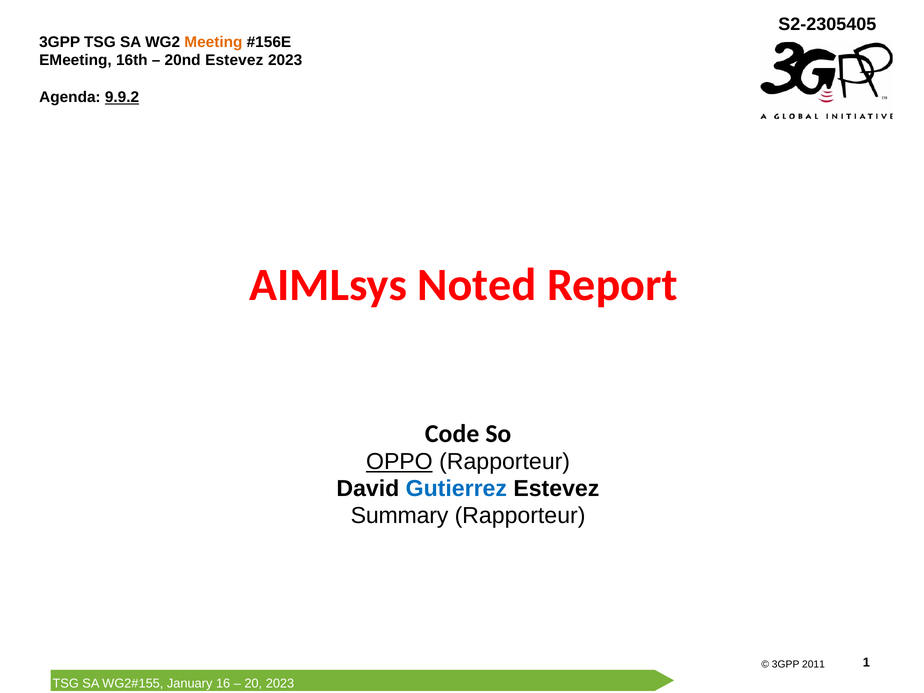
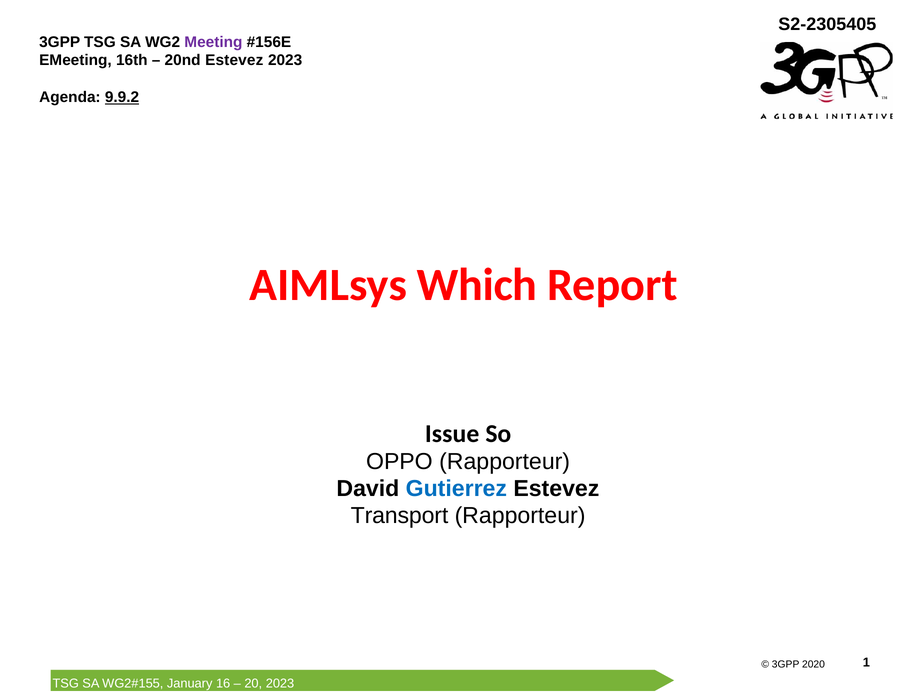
Meeting colour: orange -> purple (213, 42)
Noted: Noted -> Which (477, 285)
Code: Code -> Issue (452, 434)
OPPO underline: present -> none (399, 462)
Summary: Summary -> Transport (399, 515)
2011: 2011 -> 2020 (813, 664)
